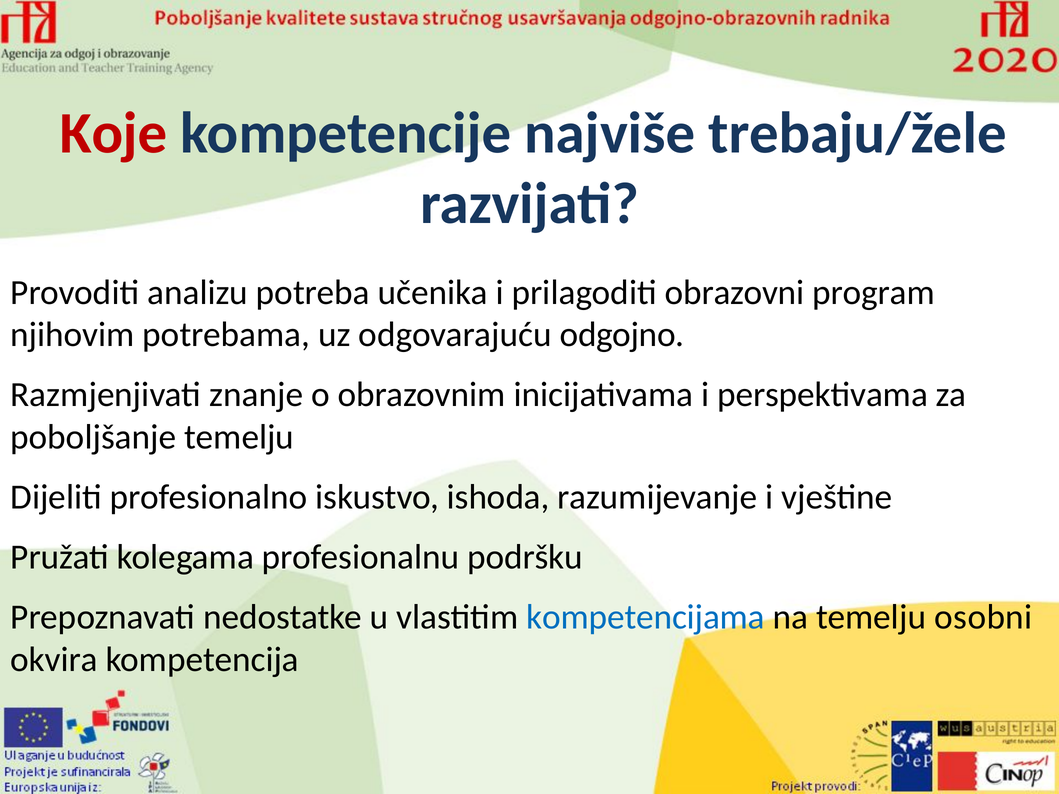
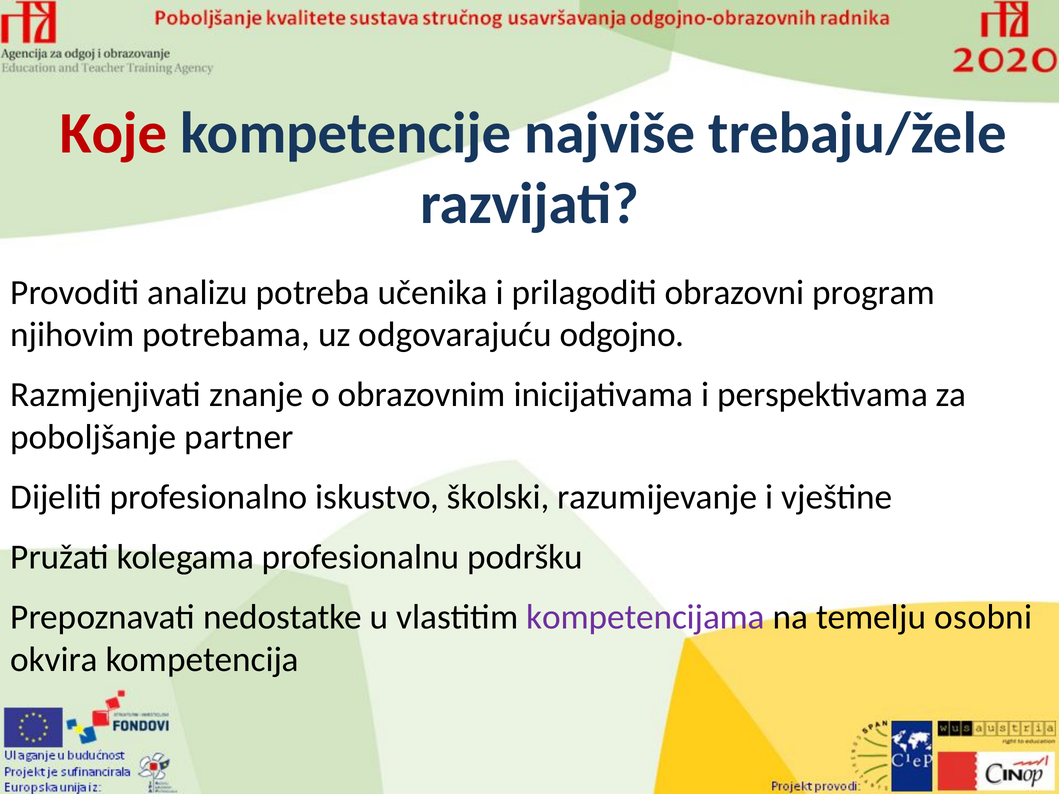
poboljšanje temelju: temelju -> partner (239, 437)
ishoda: ishoda -> školski (498, 497)
kompetencijama colour: blue -> purple (646, 617)
